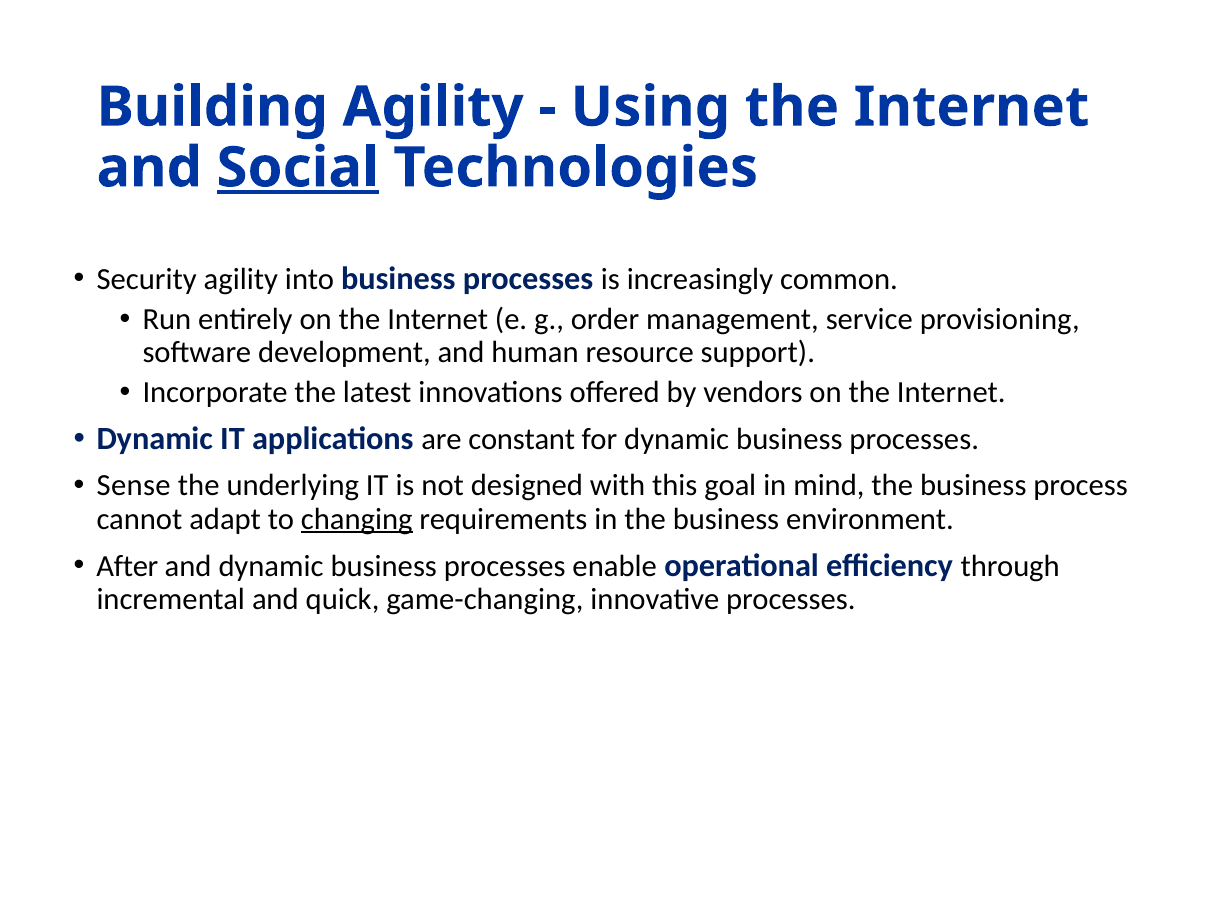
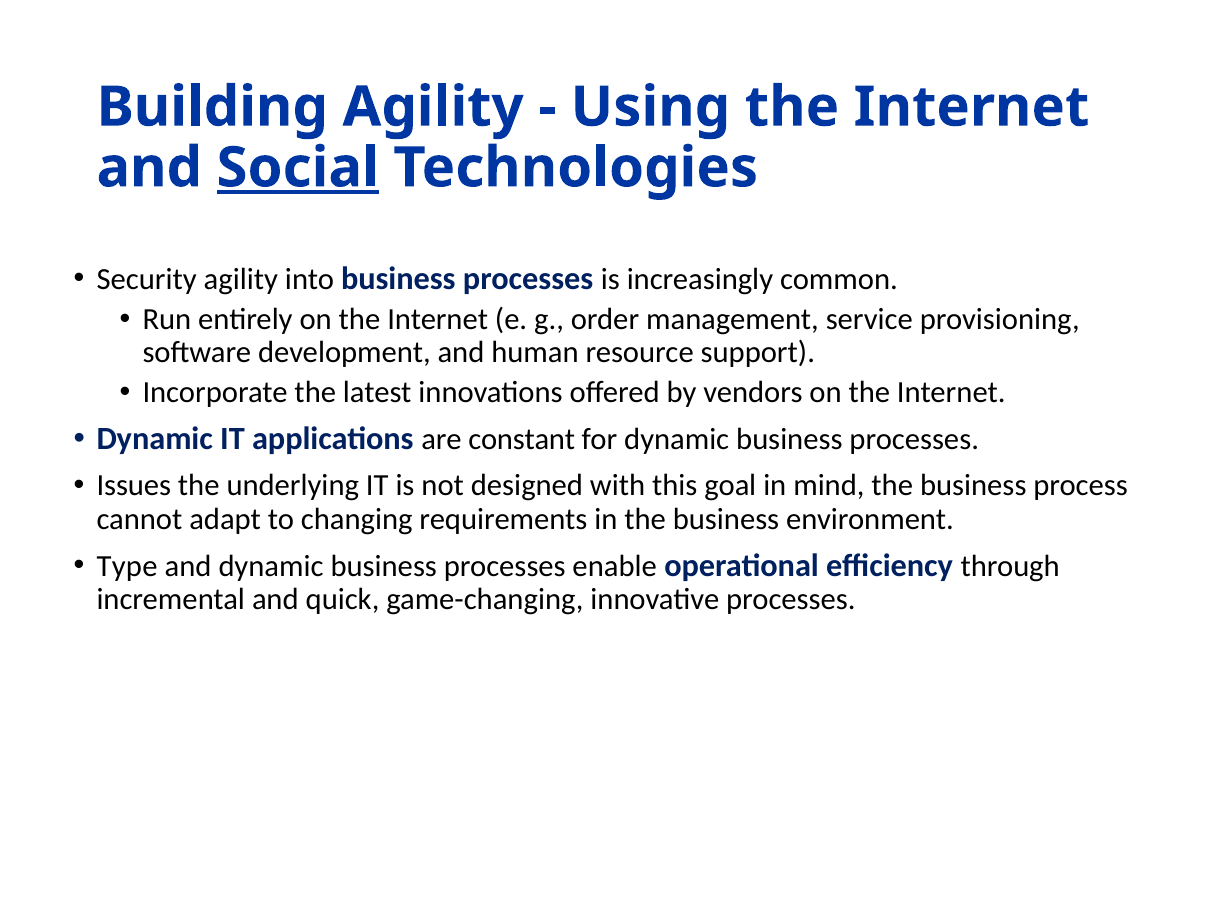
Sense: Sense -> Issues (134, 485)
changing underline: present -> none (357, 519)
After: After -> Type (127, 566)
